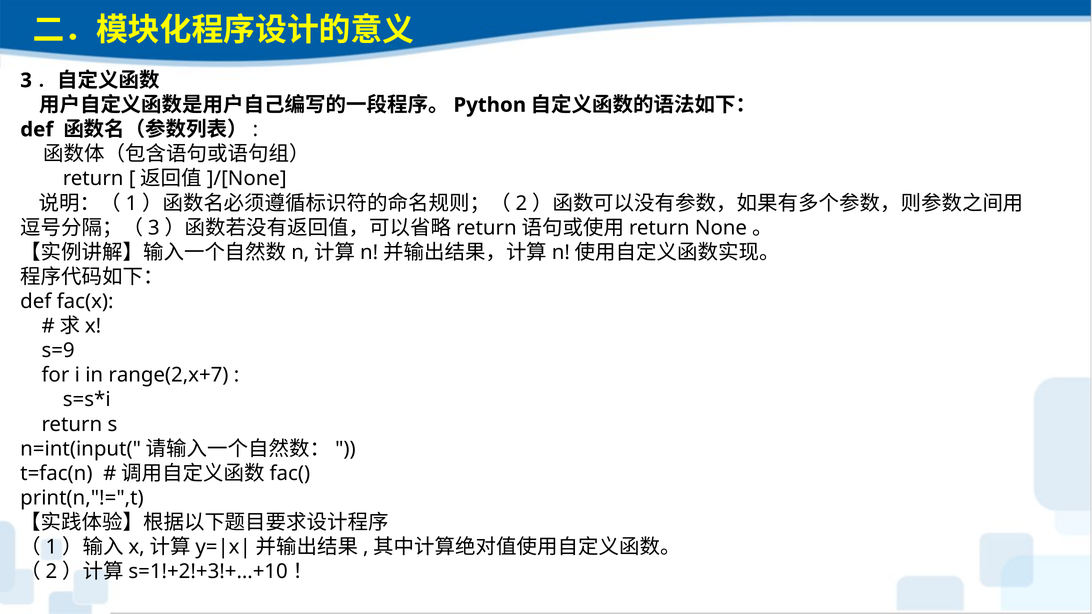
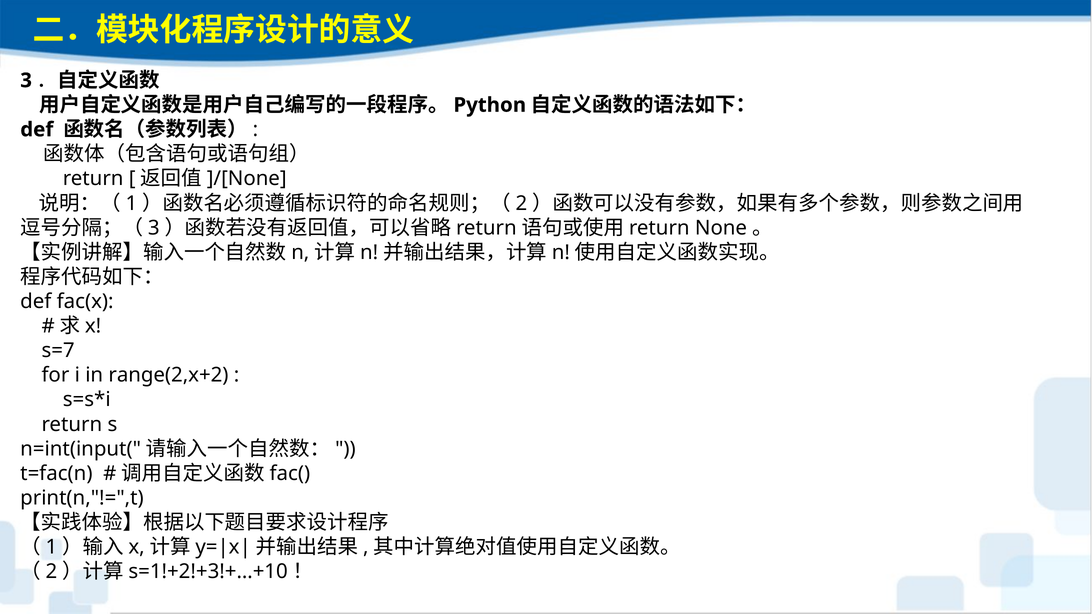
s=9: s=9 -> s=7 (58, 351)
range(2,x+7: range(2,x+7 -> range(2,x+2 (168, 375)
